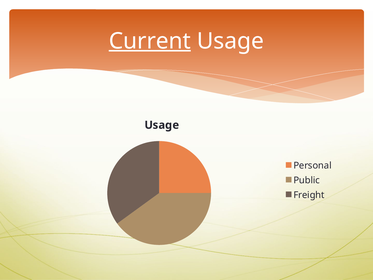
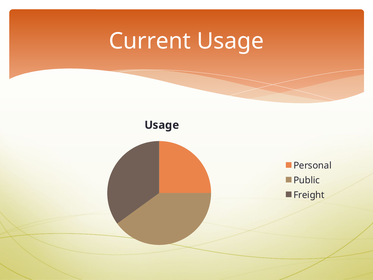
Current underline: present -> none (150, 41)
